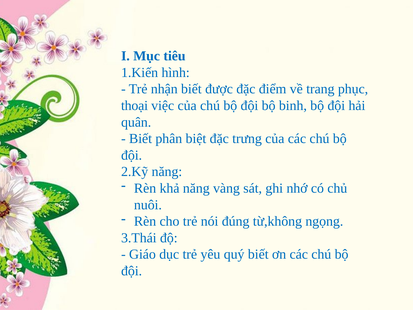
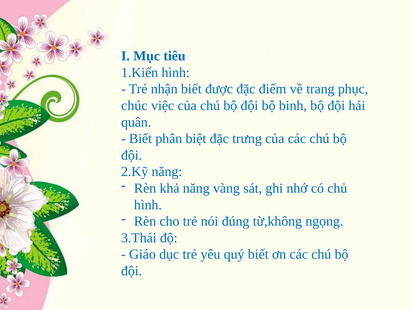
thoại: thoại -> chúc (134, 106)
nuôi: nuôi -> hình (148, 205)
